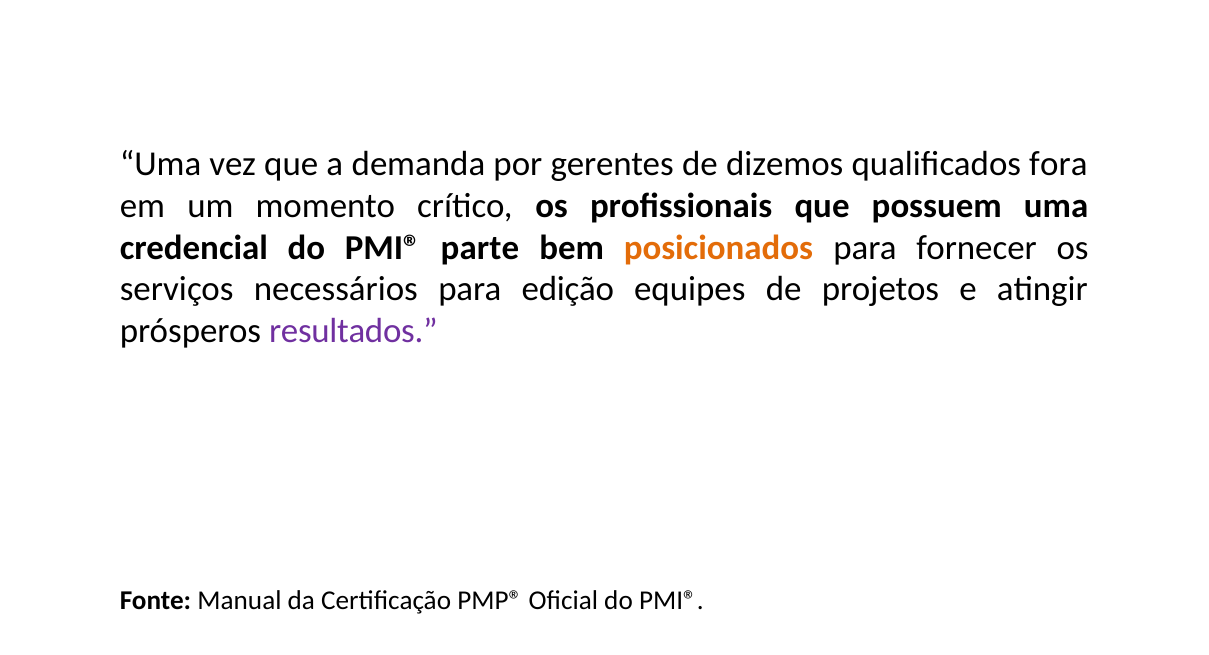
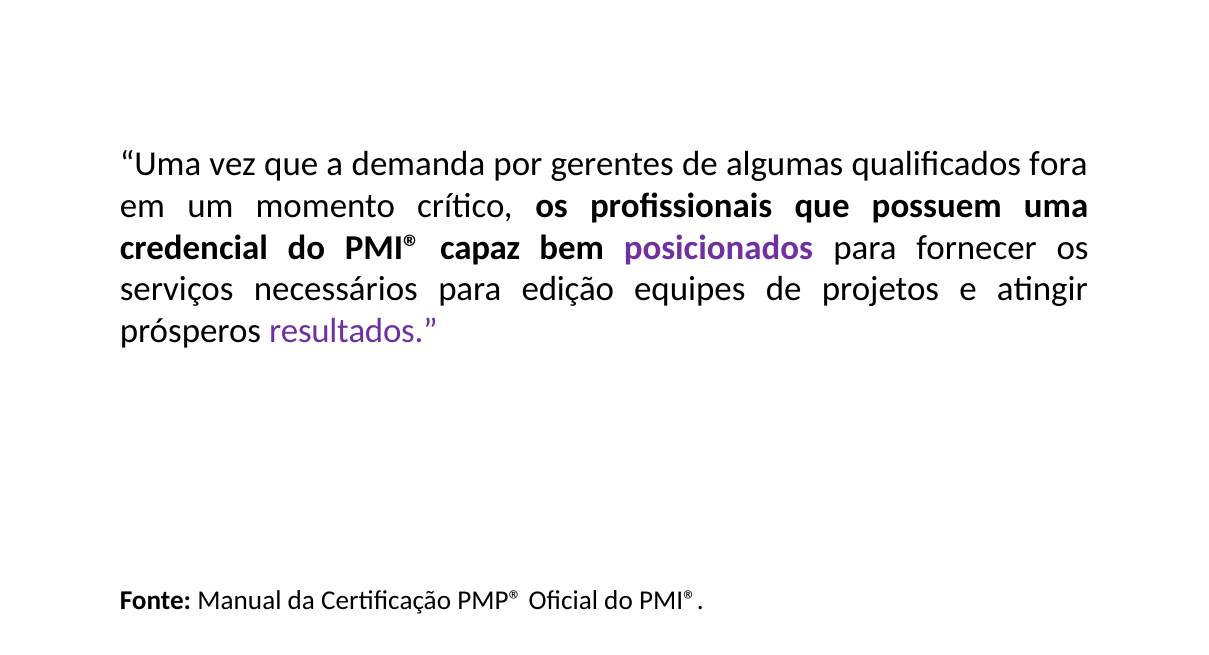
dizemos: dizemos -> algumas (785, 164)
parte: parte -> capaz (480, 248)
posicionados colour: orange -> purple (718, 248)
